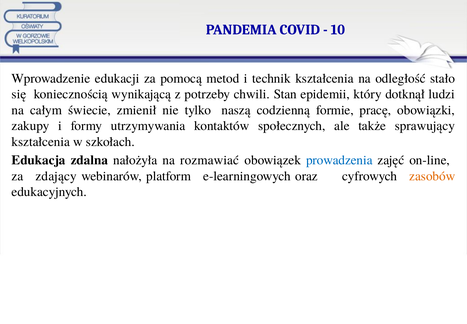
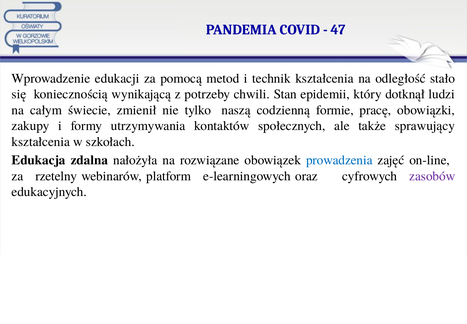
10: 10 -> 47 (338, 30)
rozmawiać: rozmawiać -> rozwiązane (210, 160)
zdający: zdający -> rzetelny (56, 176)
zasobów colour: orange -> purple (432, 176)
